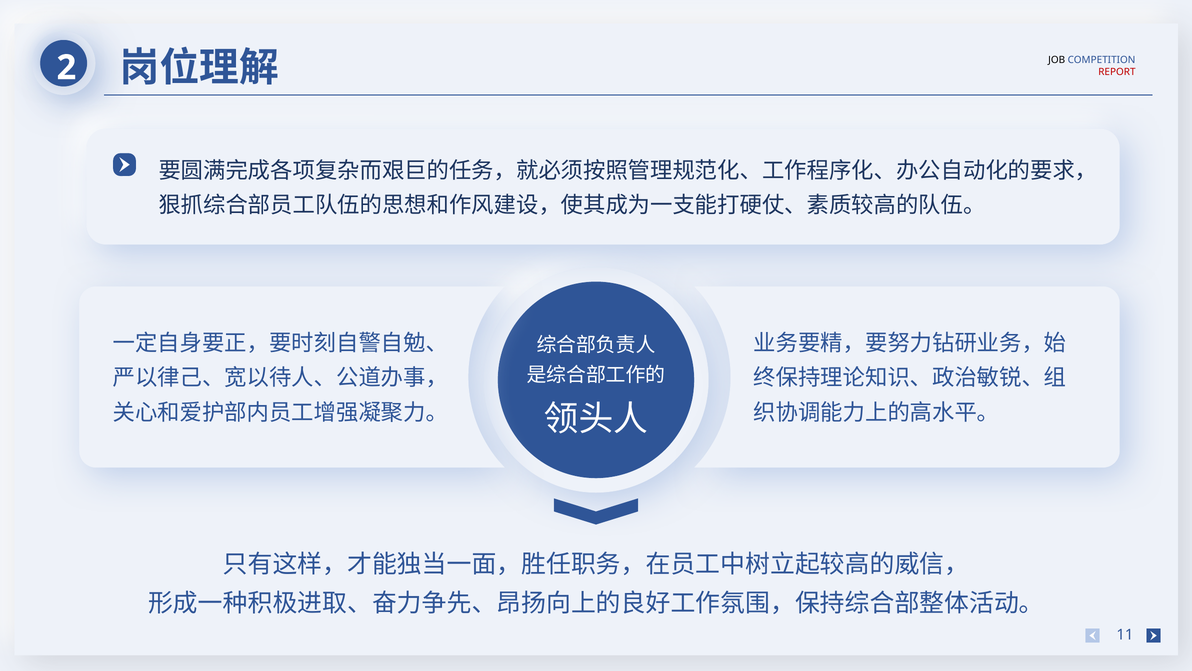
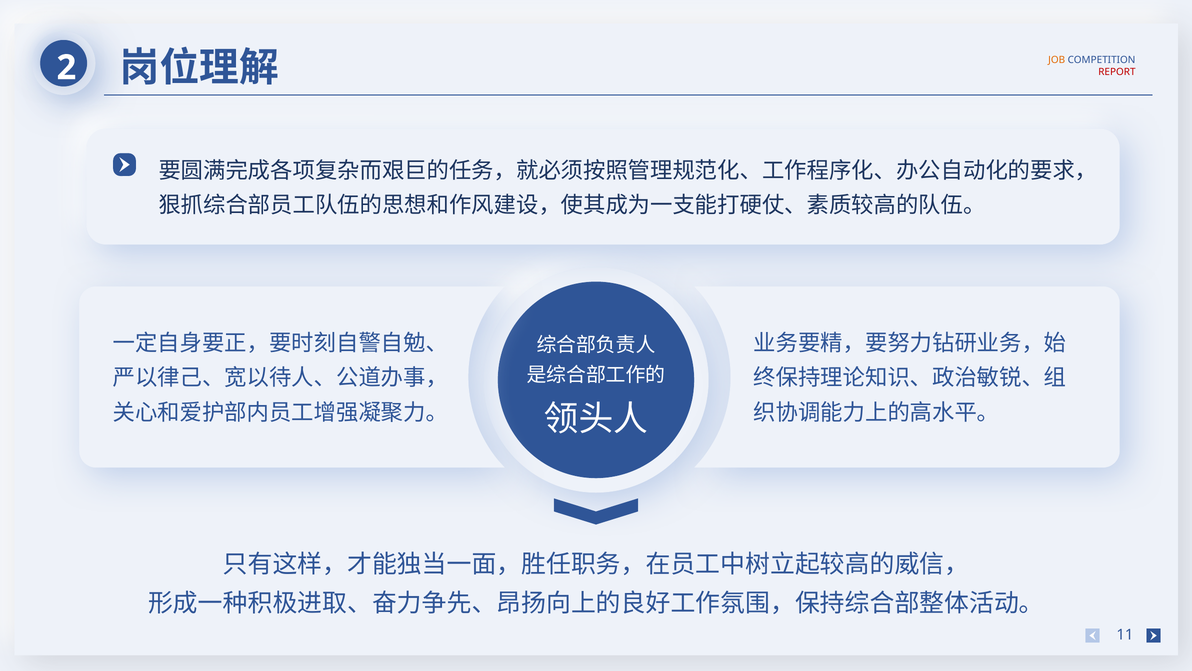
JOB colour: black -> orange (1057, 60)
